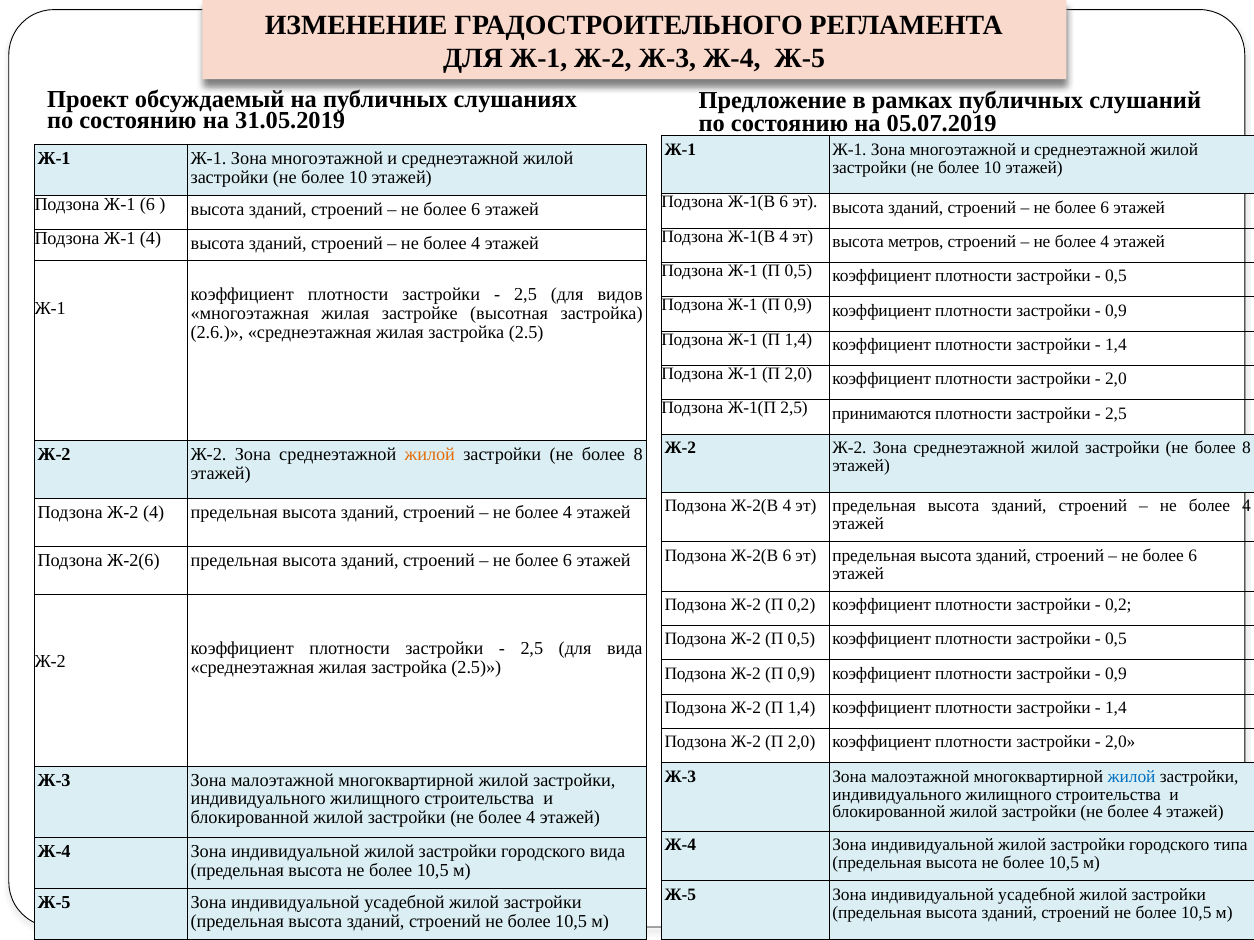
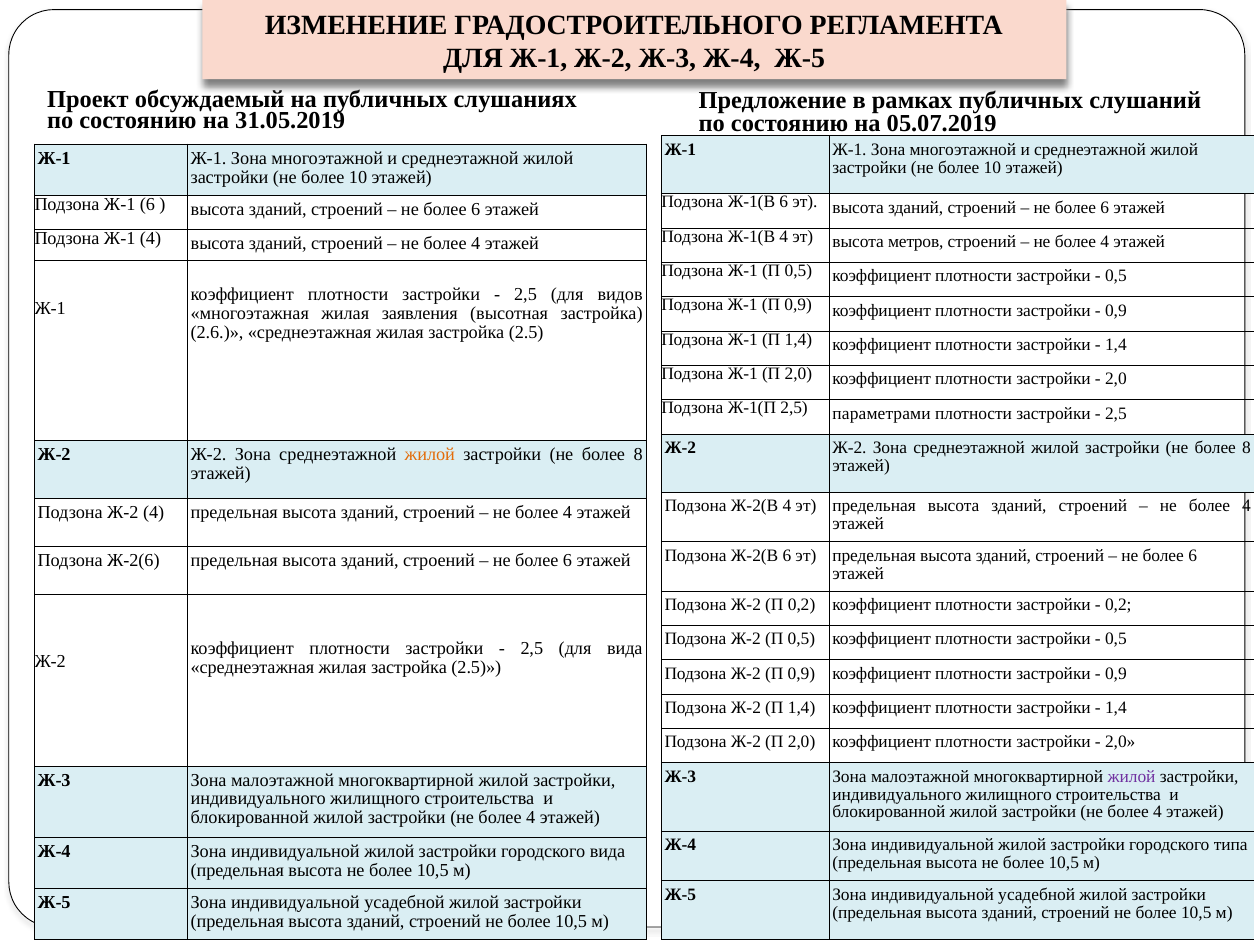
застройке: застройке -> заявления (420, 314)
принимаются: принимаются -> параметрами (882, 414)
жилой colour: blue -> purple (1132, 777)
